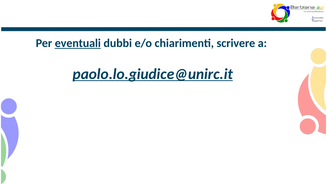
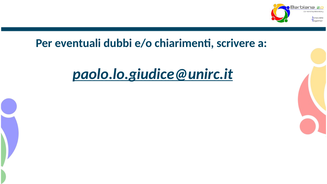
eventuali underline: present -> none (78, 43)
